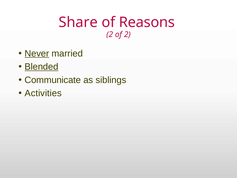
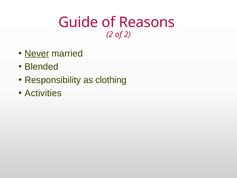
Share: Share -> Guide (78, 22)
Blended underline: present -> none (41, 67)
Communicate: Communicate -> Responsibility (53, 80)
siblings: siblings -> clothing (111, 80)
